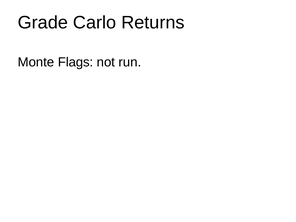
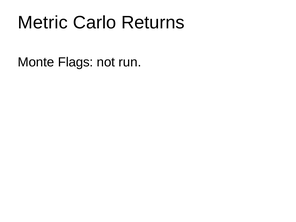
Grade: Grade -> Metric (43, 22)
